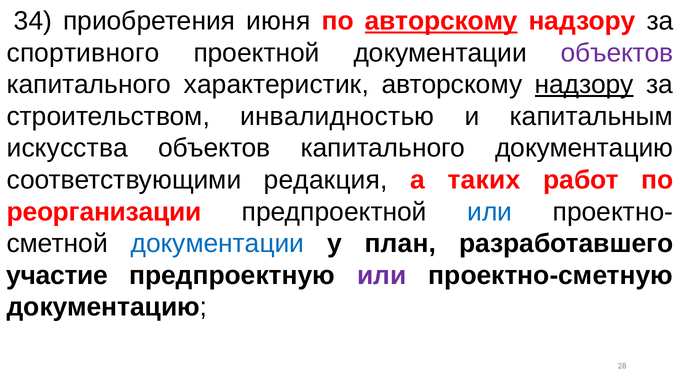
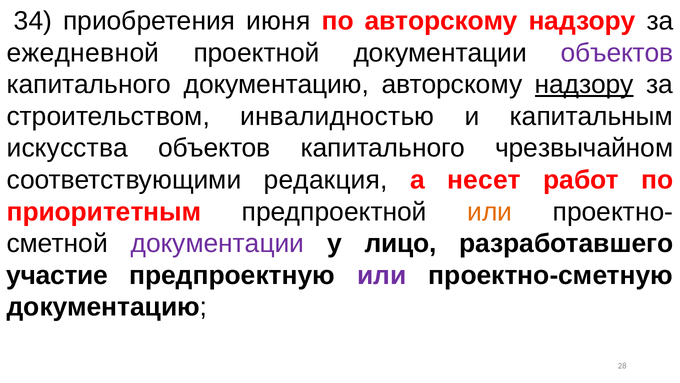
авторскому underline: present -> none (441, 21)
спортивного: спортивного -> ежедневной (83, 53)
капитального характеристик: характеристик -> документацию (276, 85)
капитального документацию: документацию -> чрезвычайном (584, 148)
таких: таких -> несет (484, 180)
реорганизации: реорганизации -> приоритетным (104, 212)
или colour: blue -> orange (490, 212)
документации colour: blue -> purple (218, 243)
план: план -> лицо (401, 243)
